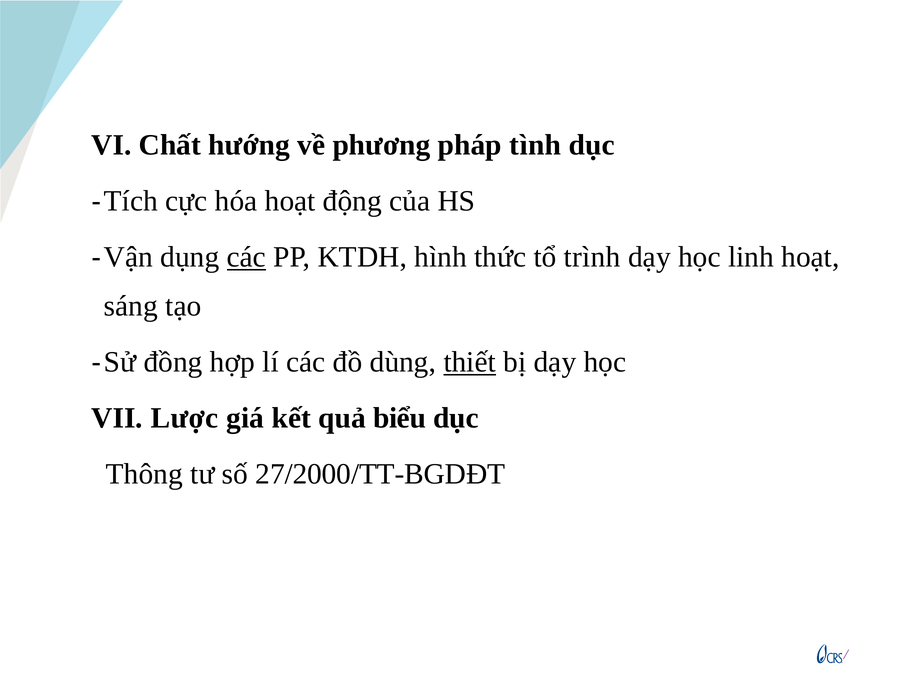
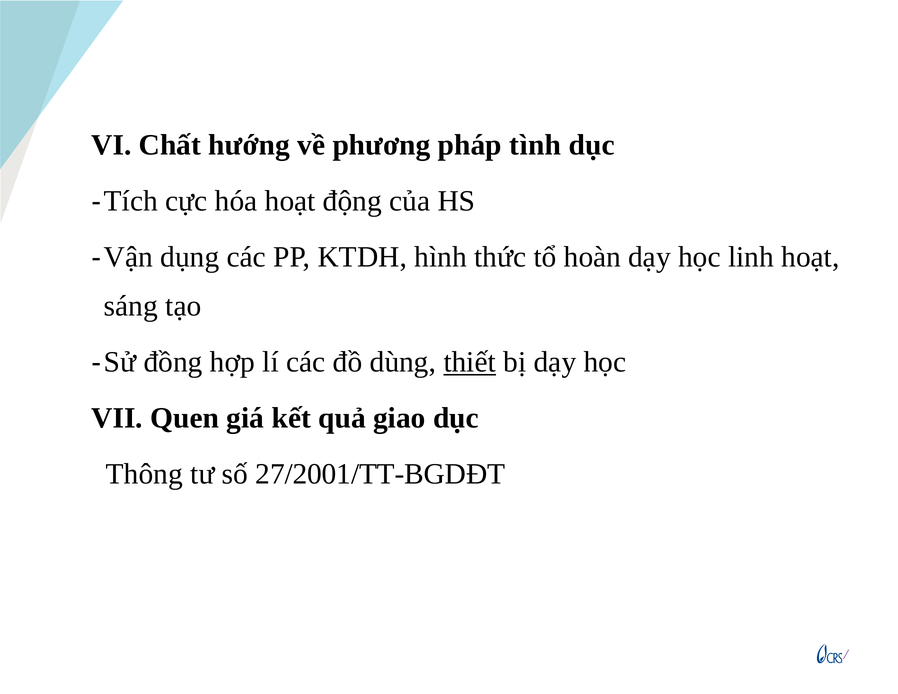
các underline: present -> none (246, 257)
trình: trình -> hoàn (592, 257)
Lược: Lược -> Quen (185, 418)
biểu: biểu -> giao (399, 418)
27/2000/TT-BGDĐT: 27/2000/TT-BGDĐT -> 27/2001/TT-BGDĐT (380, 474)
